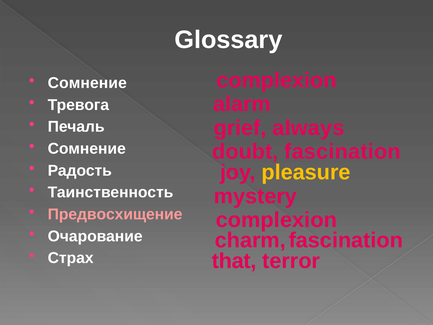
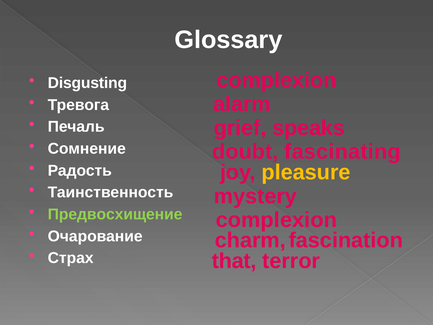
Сомнение: Сомнение -> Disgusting (87, 83)
always: always -> speaks (309, 128)
doubt fascination: fascination -> fascinating (342, 152)
Предвосхищение colour: pink -> light green (115, 214)
